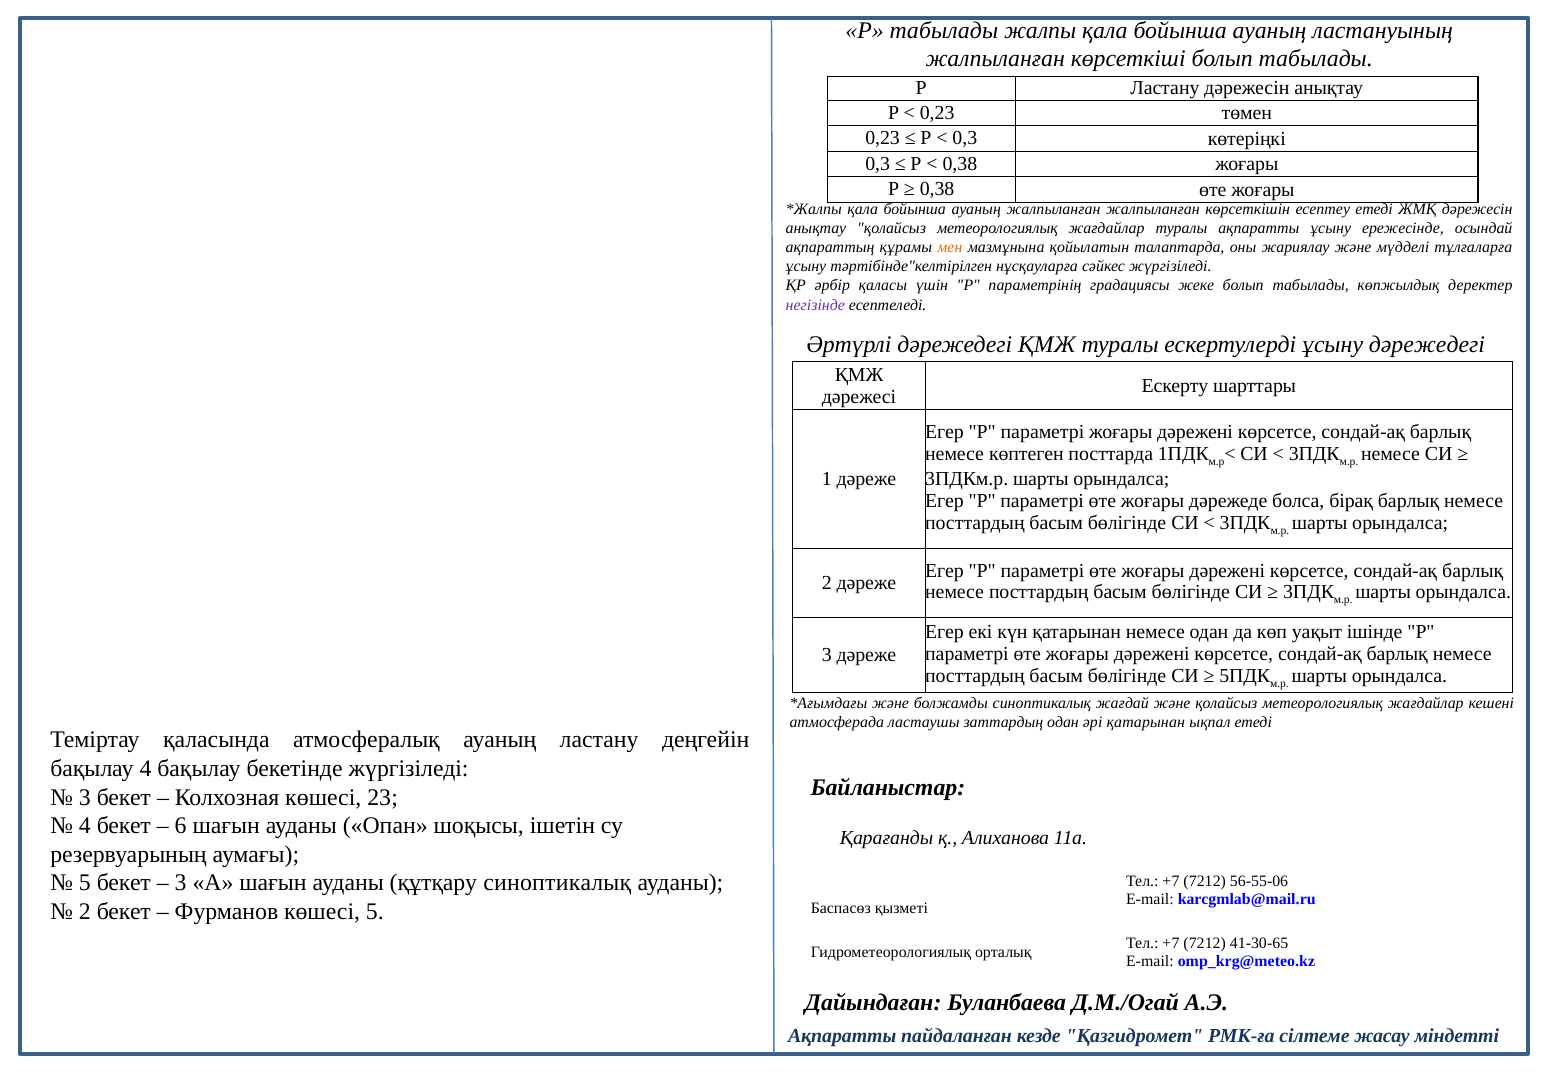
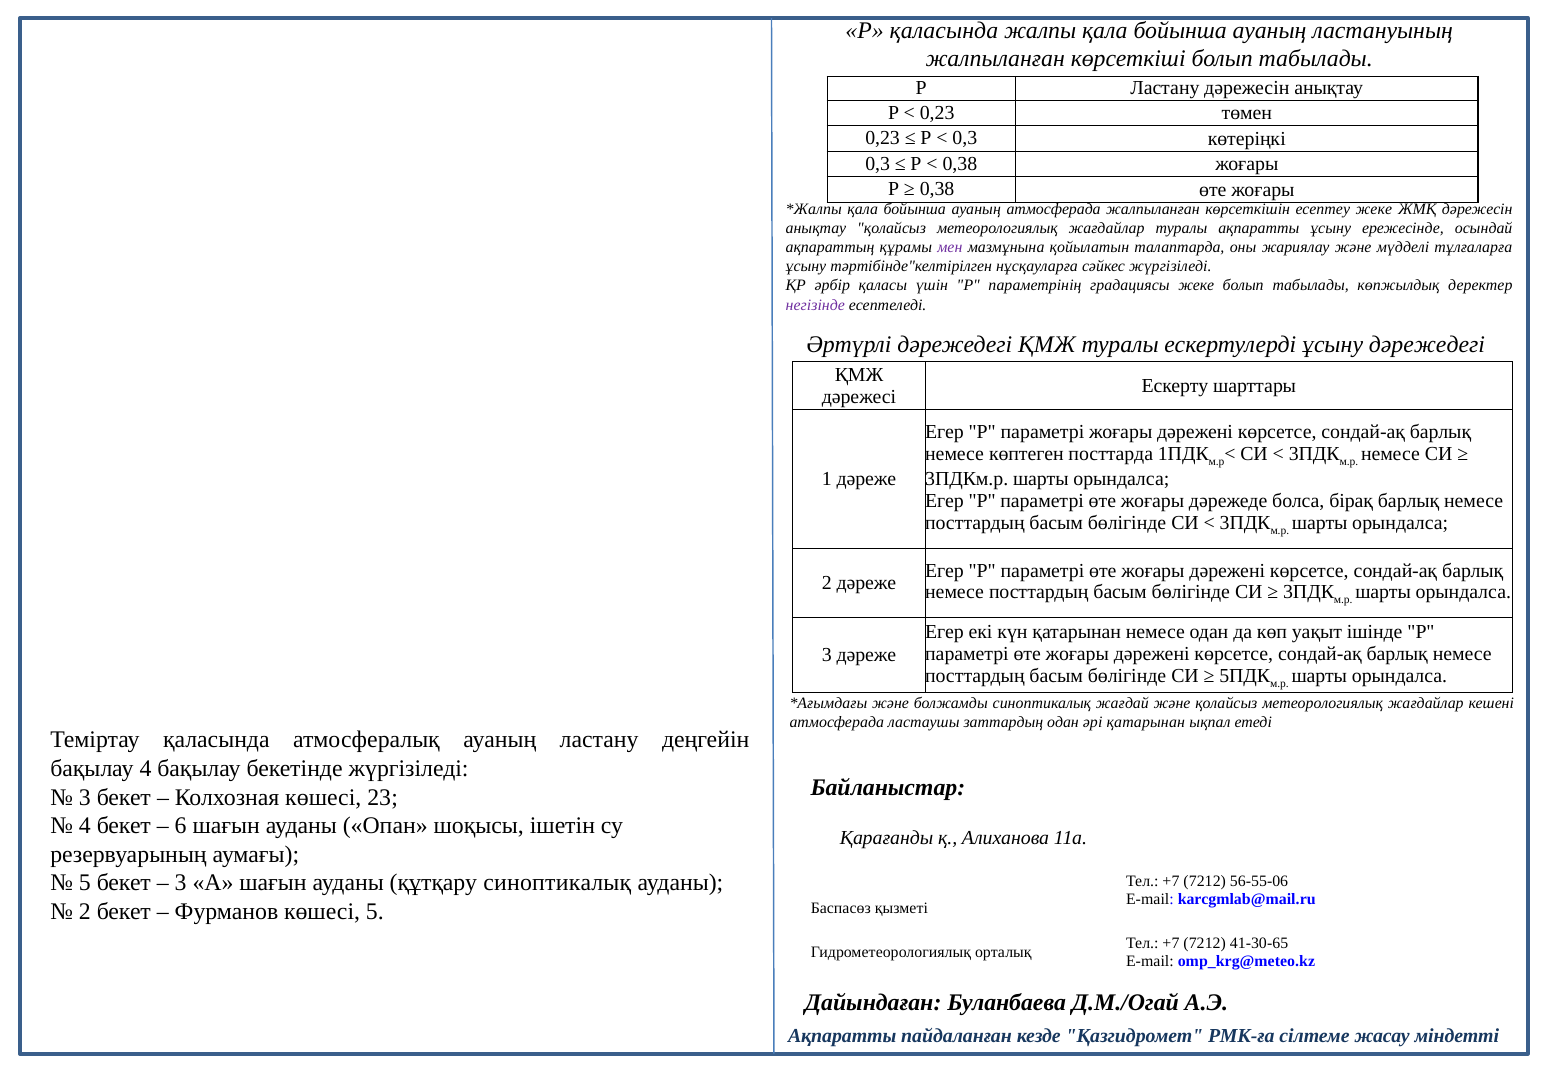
Р табылады: табылады -> қаласында (944, 30)
ауаның жалпыланған: жалпыланған -> атмосферада (1054, 210)
есептеу етеді: етеді -> жеке (1374, 210)
мен colour: orange -> purple (950, 248)
